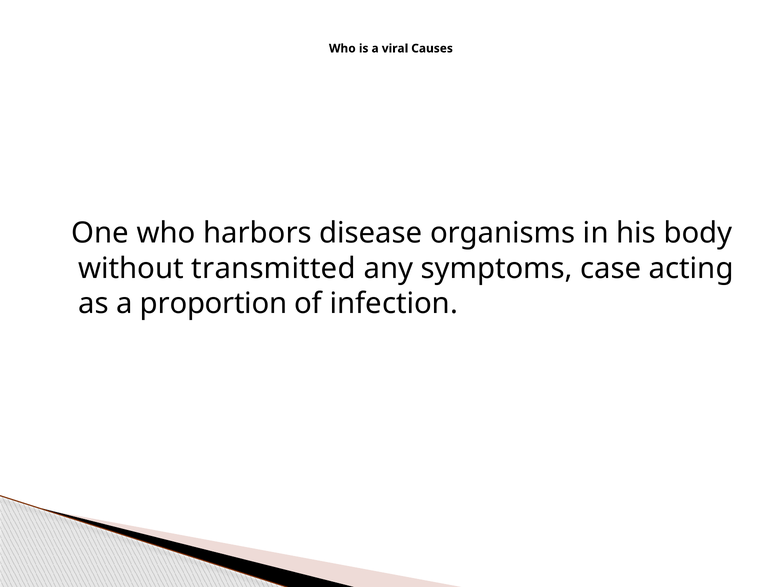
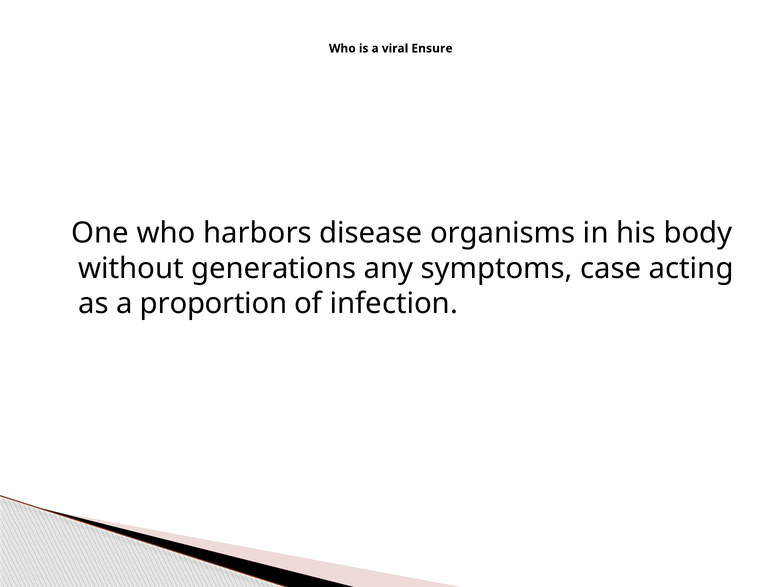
Causes: Causes -> Ensure (432, 48)
transmitted: transmitted -> generations (274, 268)
